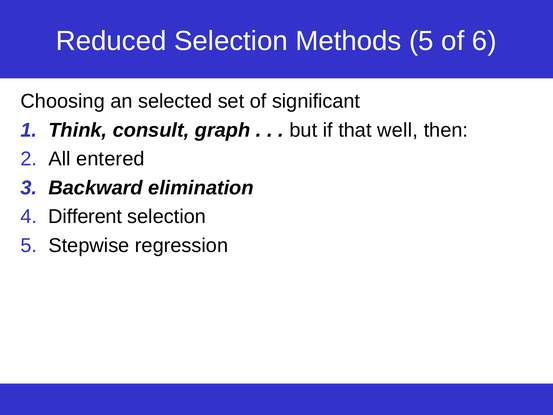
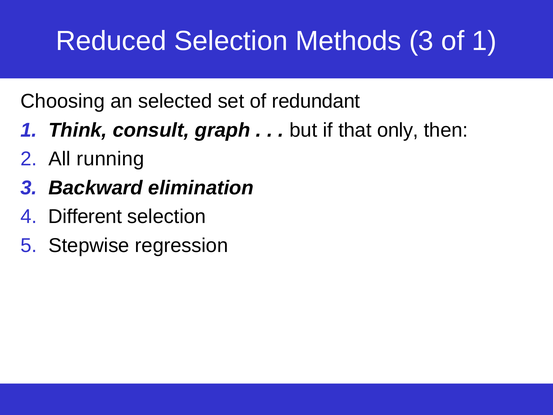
Methods 5: 5 -> 3 (421, 41)
of 6: 6 -> 1 (484, 41)
significant: significant -> redundant (316, 101)
well: well -> only (398, 130)
entered: entered -> running (110, 159)
